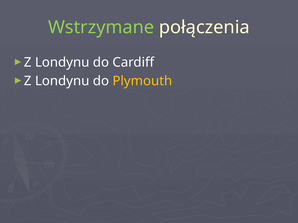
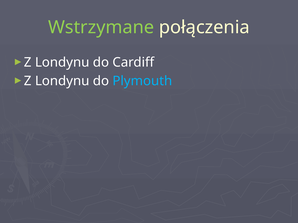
Plymouth colour: yellow -> light blue (142, 81)
